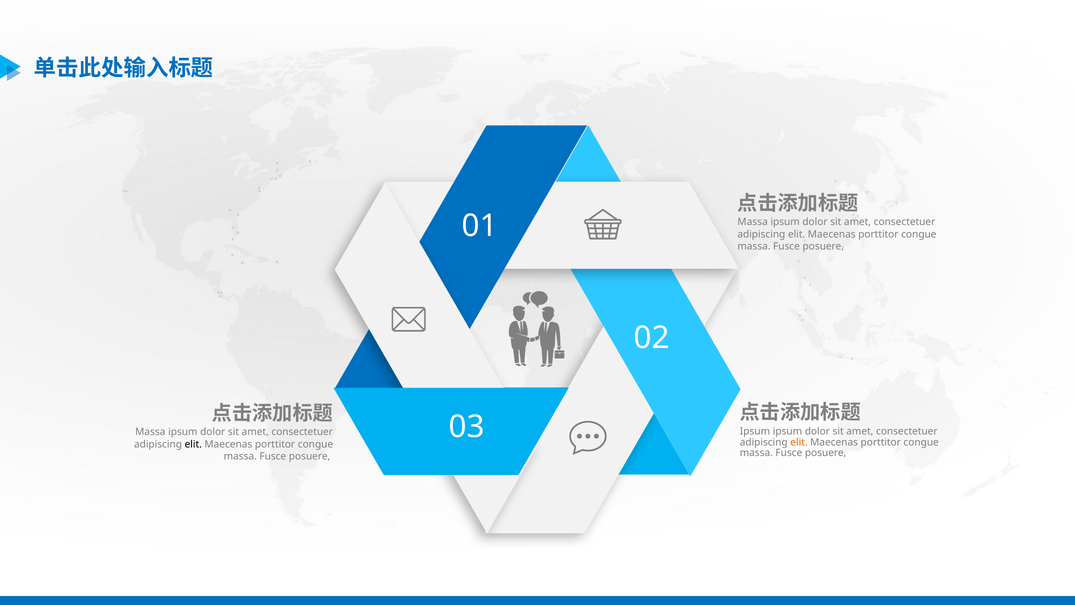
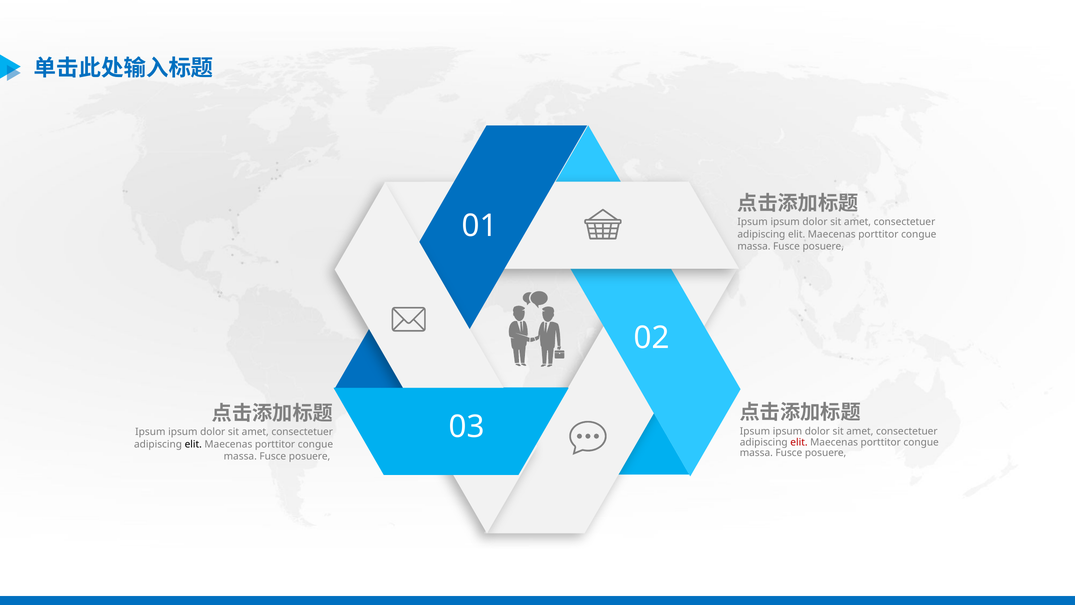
Massa: Massa -> Ipsum (753, 222)
Massa: Massa -> Ipsum (150, 432)
elit colour: orange -> red (799, 442)
